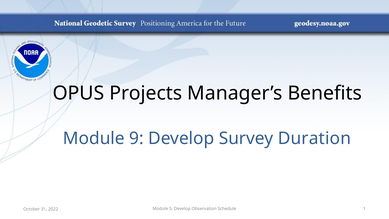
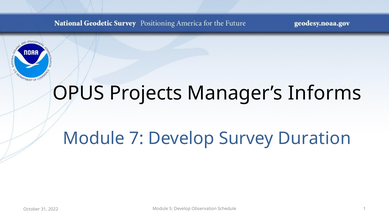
Benefits: Benefits -> Informs (325, 93)
9: 9 -> 7 (136, 138)
